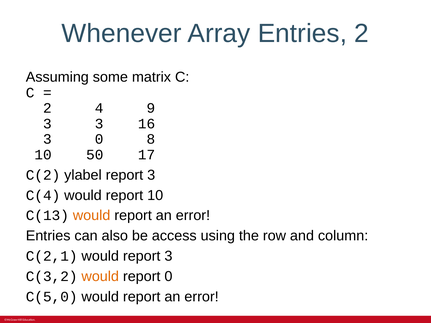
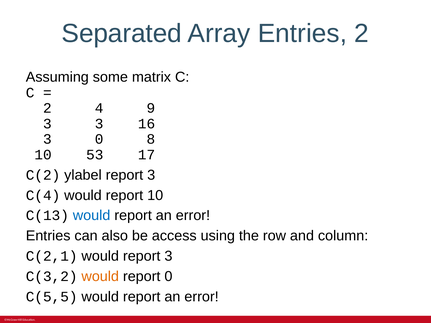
Whenever: Whenever -> Separated (122, 33)
50: 50 -> 53 (95, 155)
would colour: orange -> blue (92, 216)
C(5,0: C(5,0 -> C(5,5 (52, 297)
